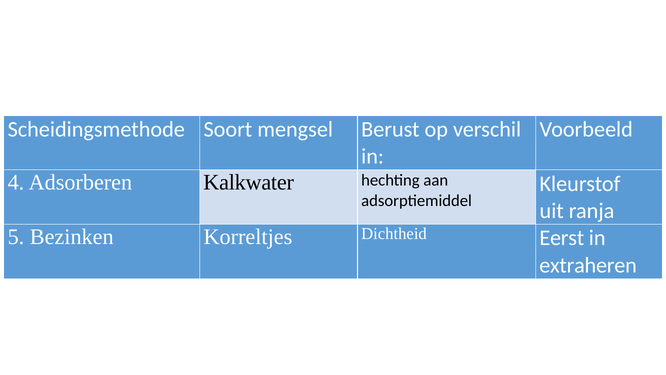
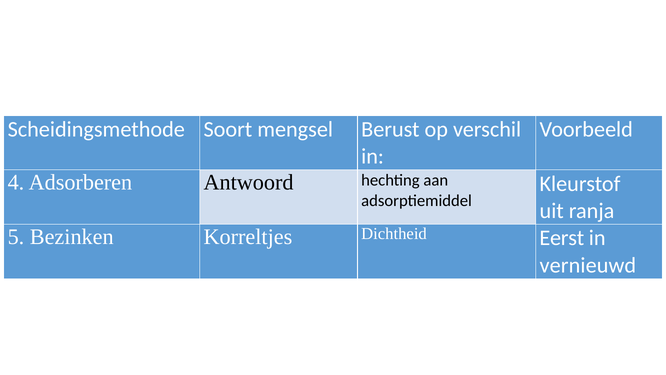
Kalkwater: Kalkwater -> Antwoord (249, 182)
extraheren: extraheren -> vernieuwd (588, 265)
